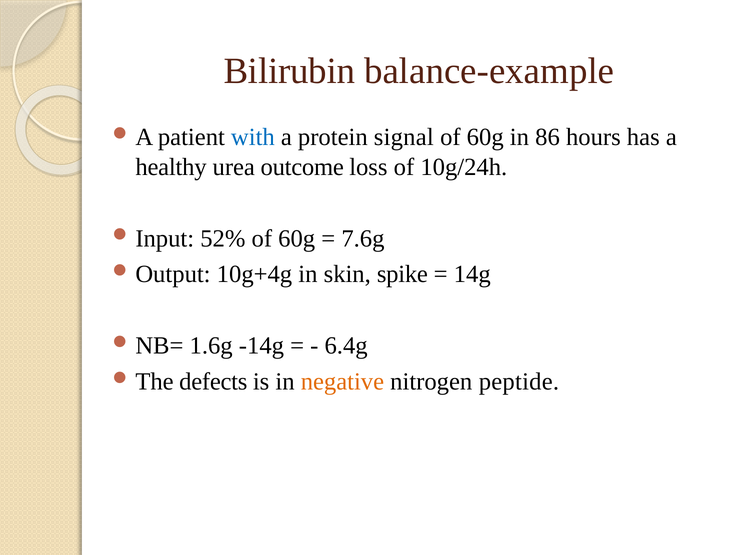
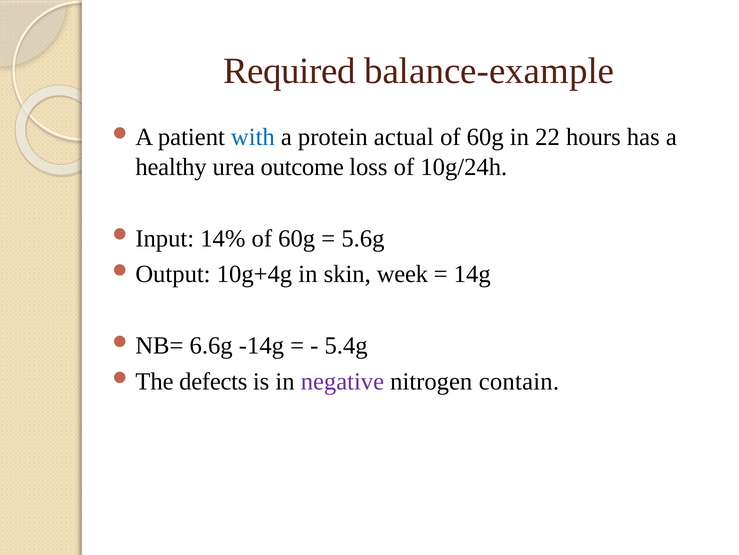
Bilirubin: Bilirubin -> Required (289, 71)
signal: signal -> actual (404, 137)
86: 86 -> 22 (548, 137)
52%: 52% -> 14% (223, 238)
7.6g: 7.6g -> 5.6g (363, 238)
spike: spike -> week (402, 274)
1.6g: 1.6g -> 6.6g (211, 345)
6.4g: 6.4g -> 5.4g (346, 345)
negative colour: orange -> purple (342, 381)
peptide: peptide -> contain (519, 381)
